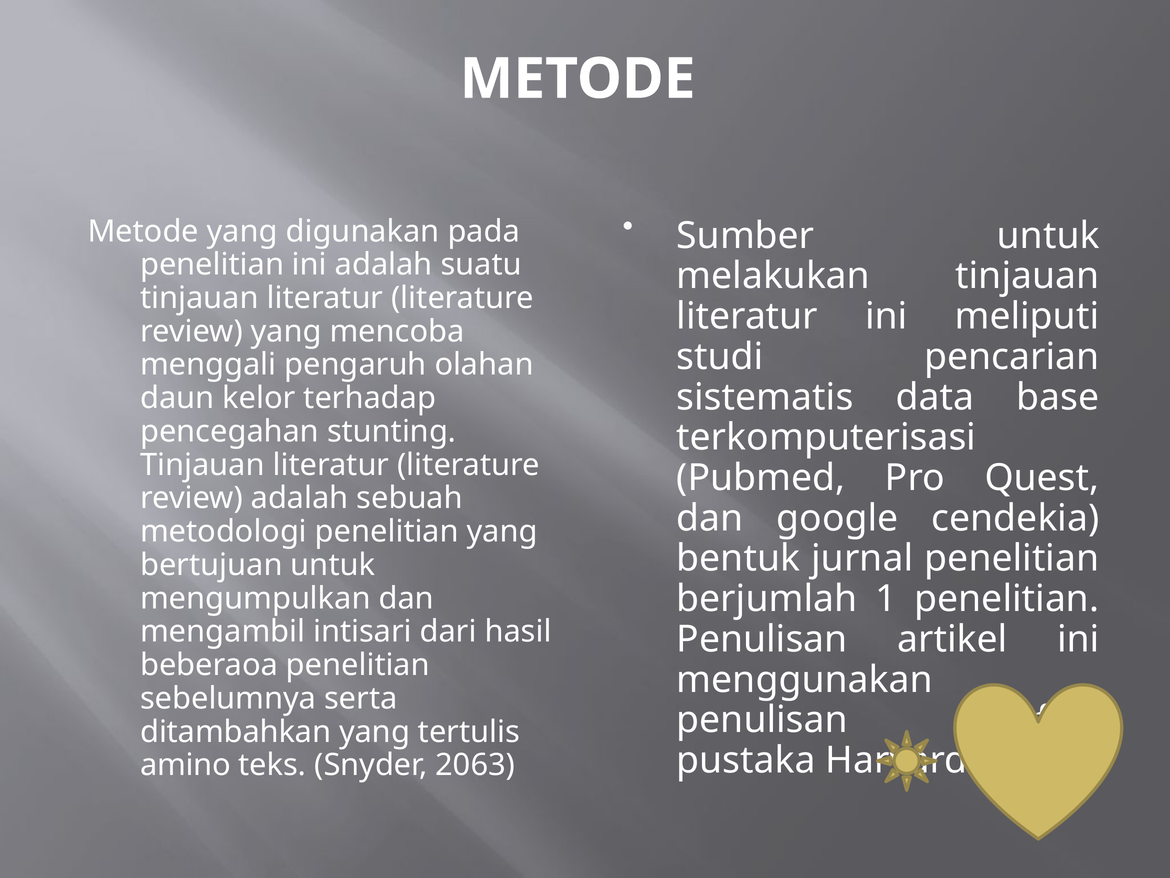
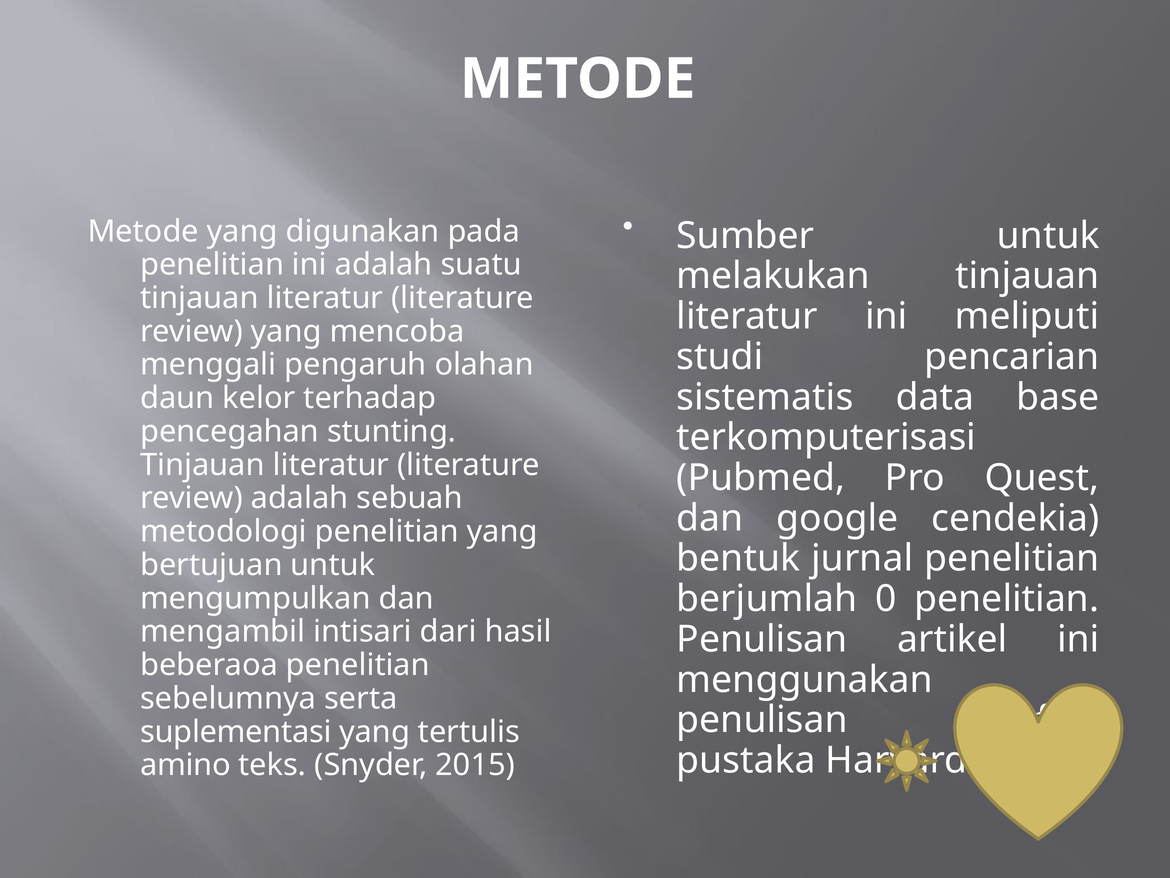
1: 1 -> 0 (886, 599)
ditambahkan: ditambahkan -> suplementasi (236, 731)
2063: 2063 -> 2015 (475, 765)
